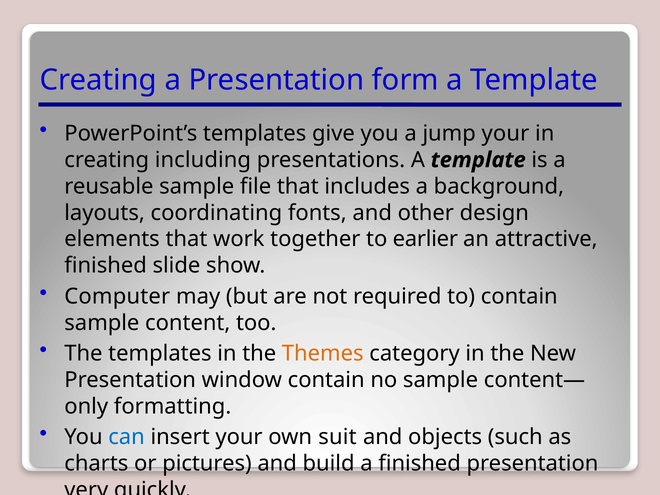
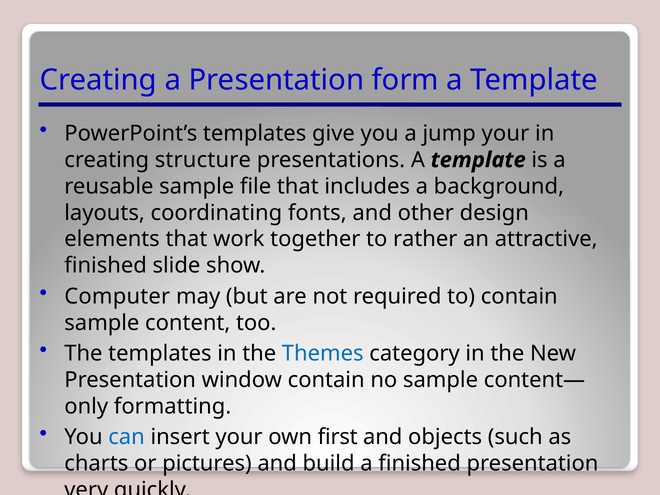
including: including -> structure (203, 160)
earlier: earlier -> rather (425, 239)
Themes colour: orange -> blue (323, 354)
suit: suit -> first (338, 437)
